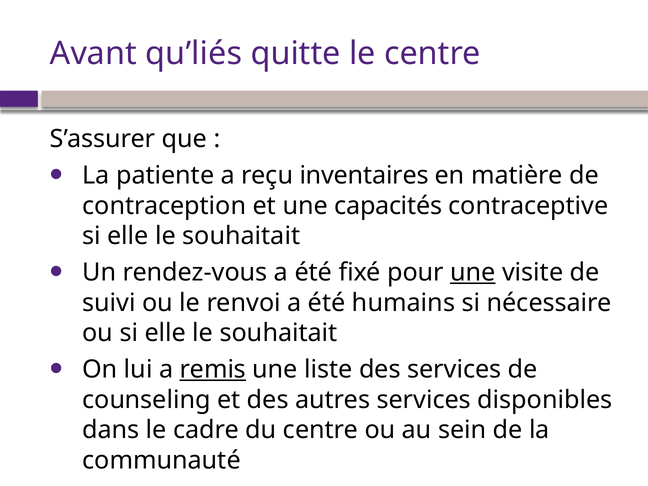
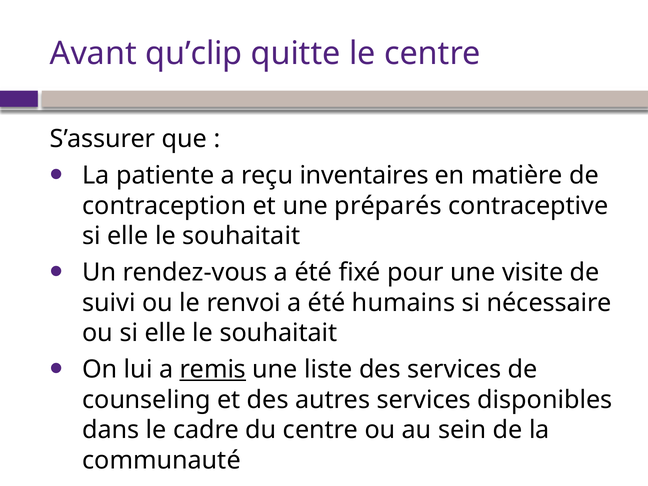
qu’liés: qu’liés -> qu’clip (194, 54)
capacités: capacités -> préparés (388, 206)
une underline: present -> none (473, 273)
